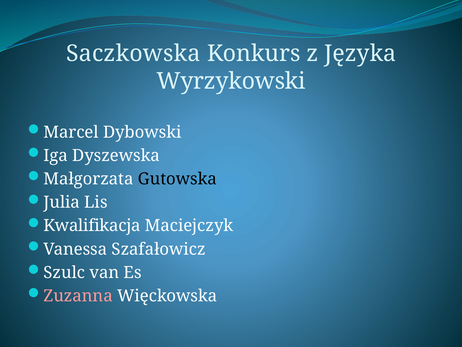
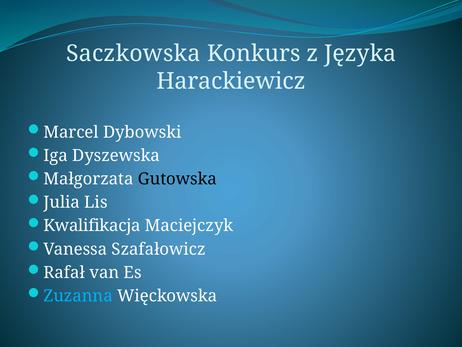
Wyrzykowski: Wyrzykowski -> Harackiewicz (231, 81)
Szulc: Szulc -> Rafał (64, 272)
Zuzanna colour: pink -> light blue (78, 295)
